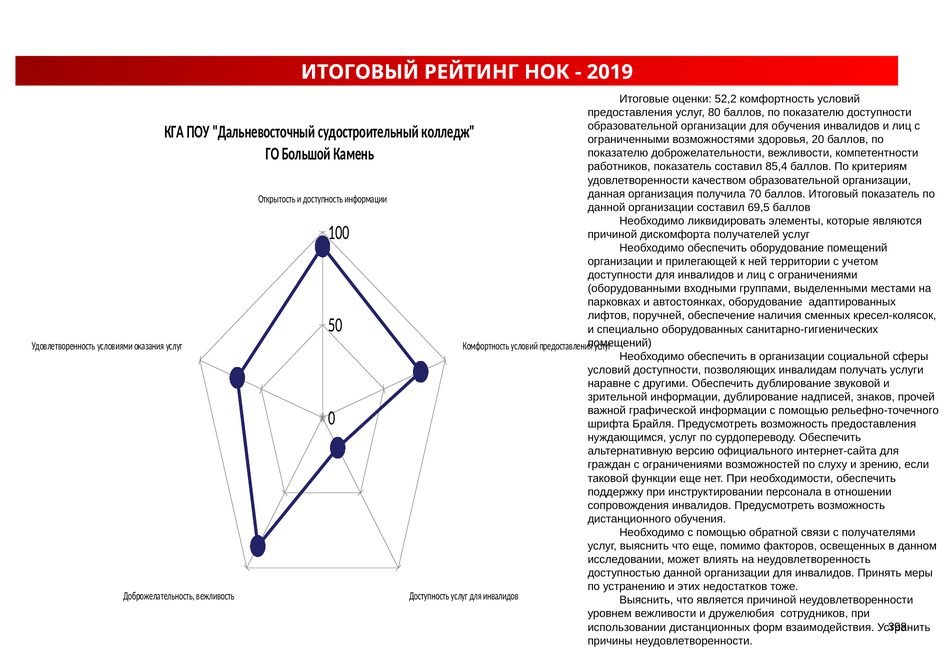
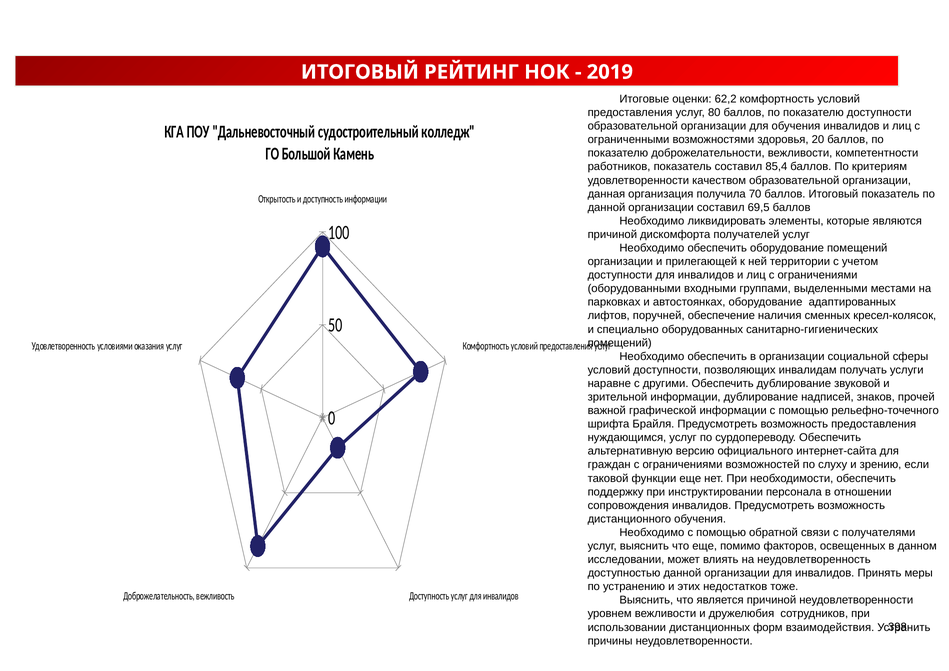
52,2: 52,2 -> 62,2 (726, 99)
